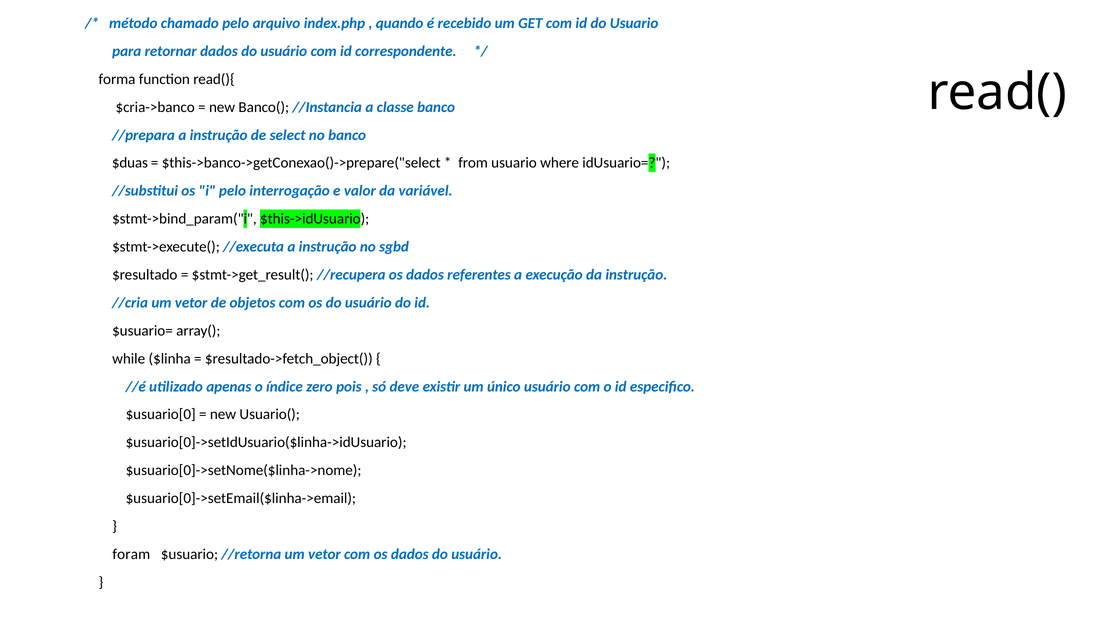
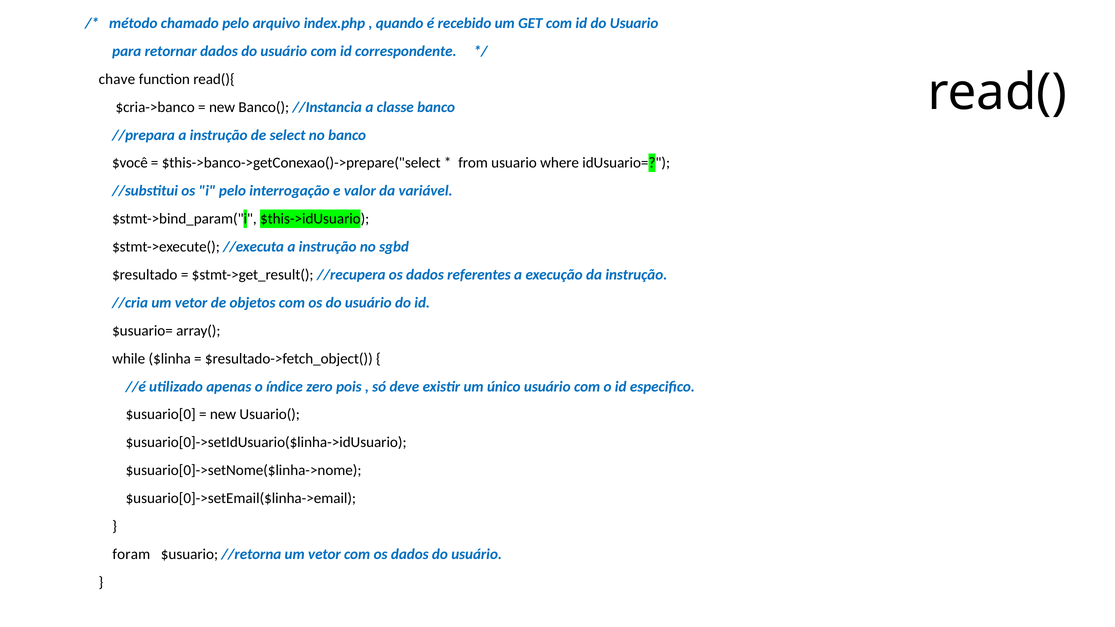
forma: forma -> chave (117, 79)
$duas: $duas -> $você (130, 163)
